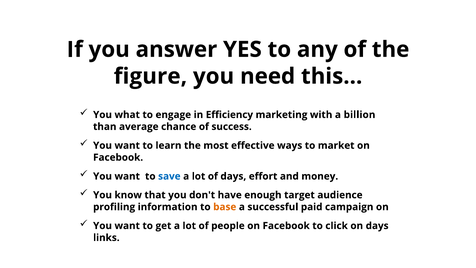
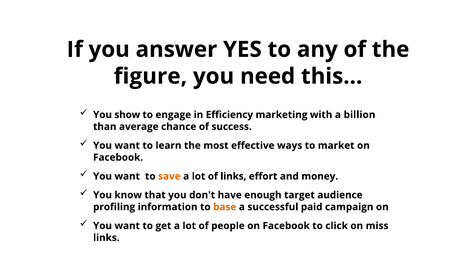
what: what -> show (127, 115)
save colour: blue -> orange (169, 176)
of days: days -> links (233, 176)
on days: days -> miss (377, 226)
